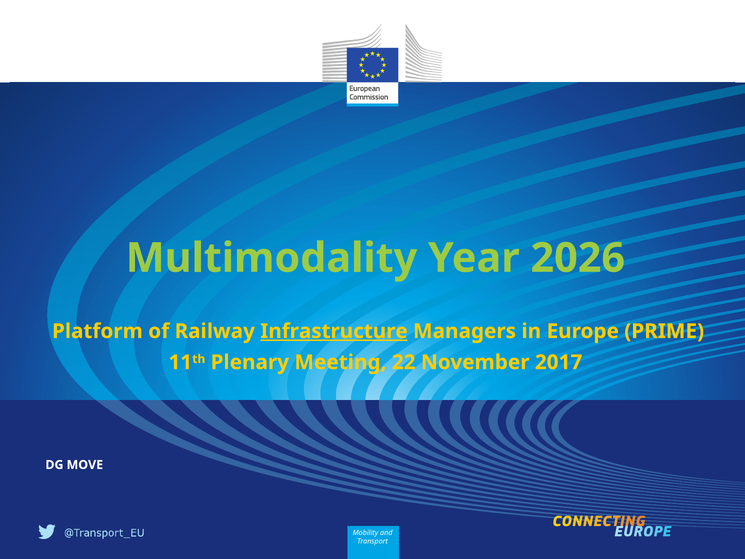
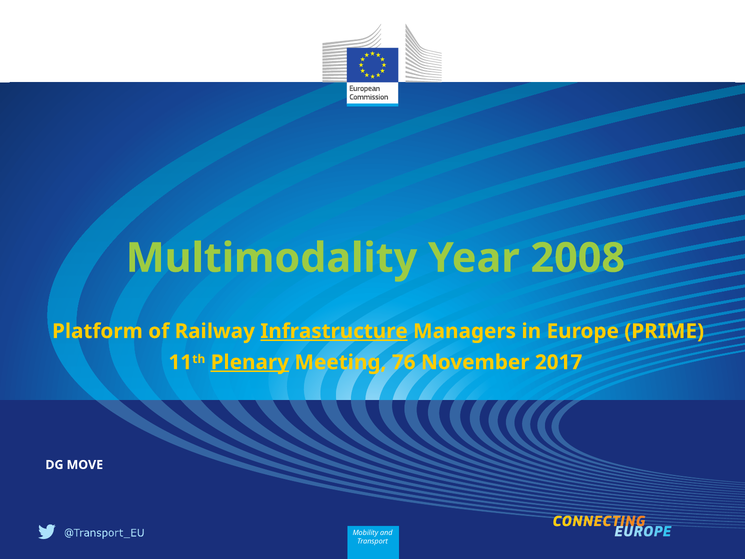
2026: 2026 -> 2008 (578, 258)
Plenary underline: none -> present (250, 362)
22: 22 -> 76 (404, 362)
